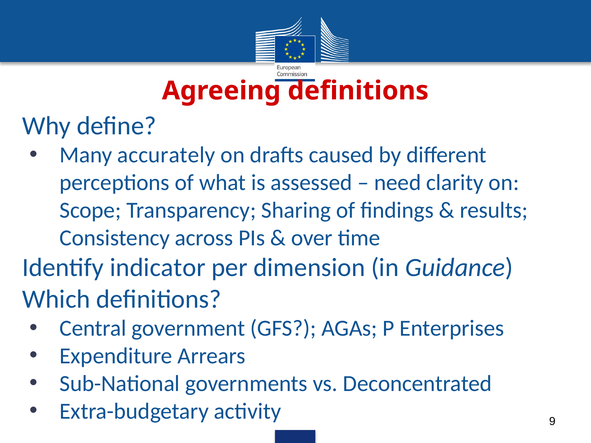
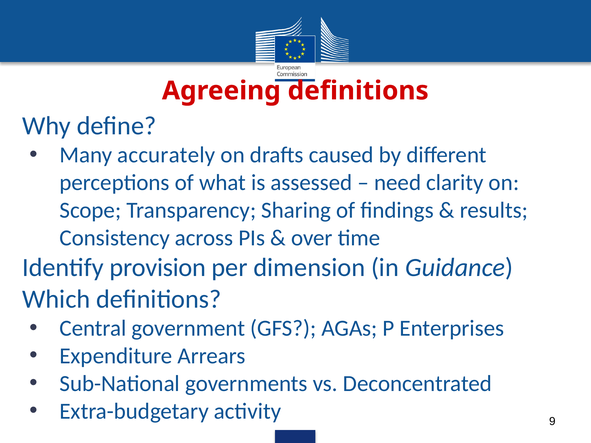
indicator: indicator -> provision (158, 268)
